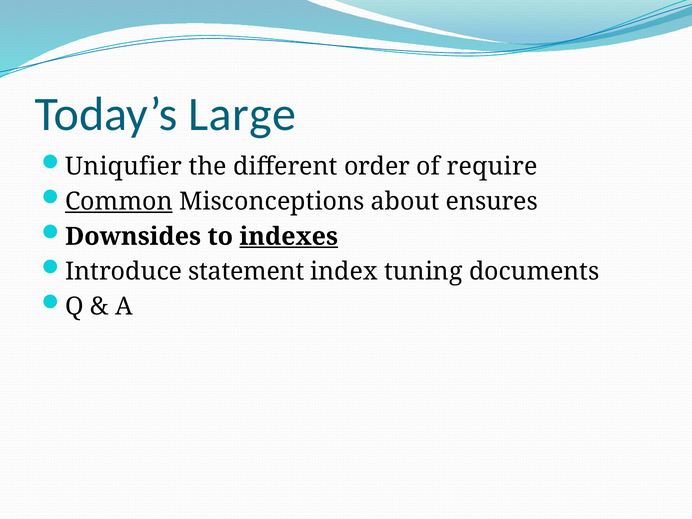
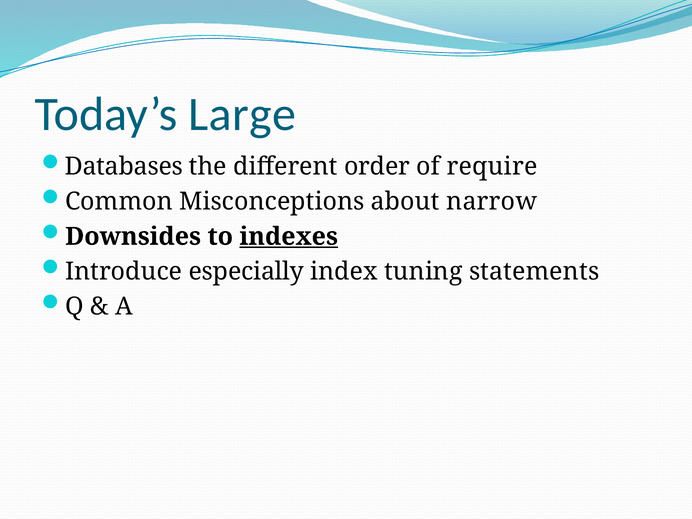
Uniqufier: Uniqufier -> Databases (124, 167)
Common underline: present -> none (119, 202)
ensures: ensures -> narrow (492, 202)
statement: statement -> especially (246, 271)
documents: documents -> statements (534, 271)
